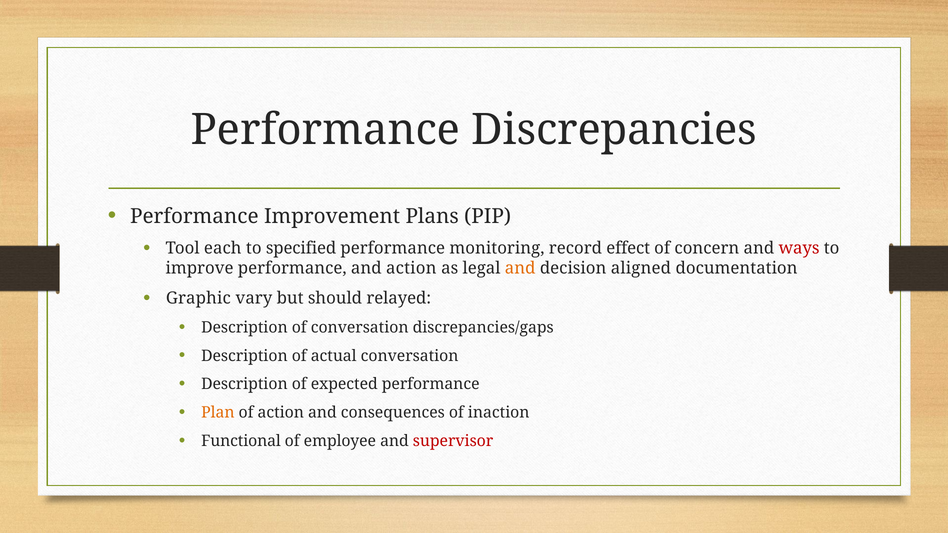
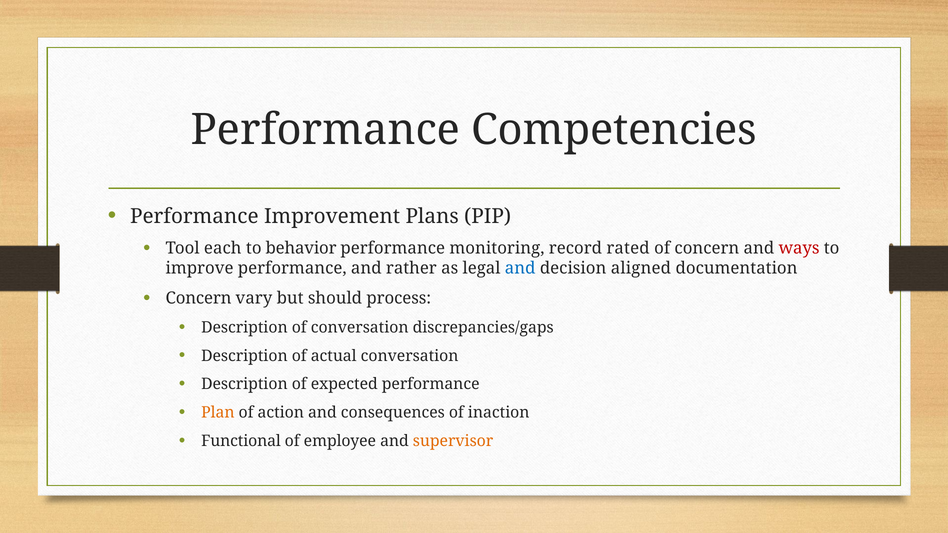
Discrepancies: Discrepancies -> Competencies (614, 130)
specified: specified -> behavior (301, 248)
effect: effect -> rated (628, 248)
and action: action -> rather (411, 269)
and colour: orange -> blue (520, 269)
Graphic: Graphic -> Concern (199, 299)
relayed: relayed -> process (399, 299)
supervisor colour: red -> orange (453, 441)
